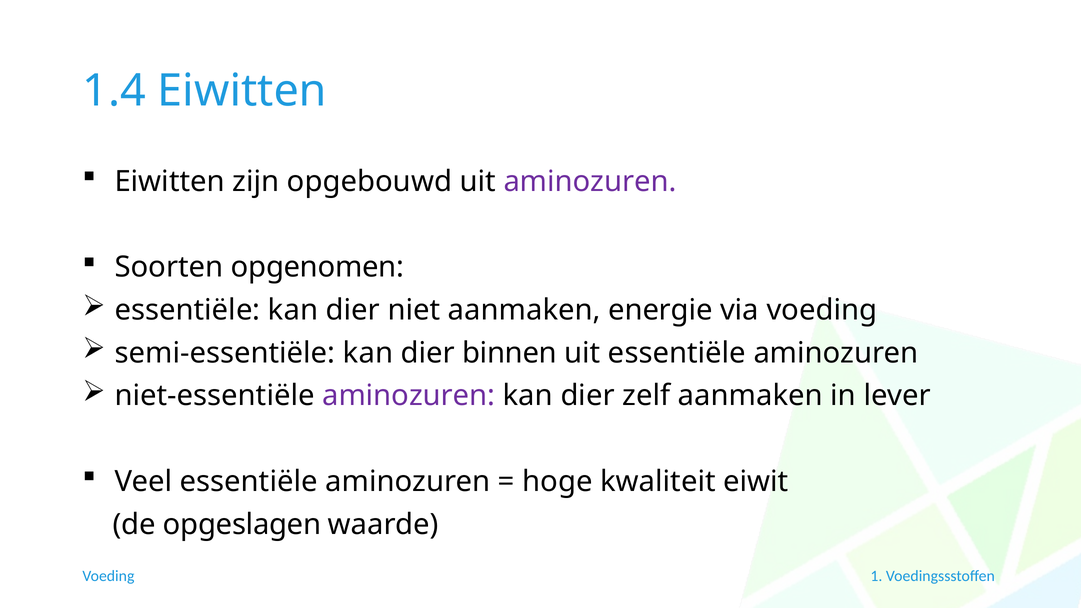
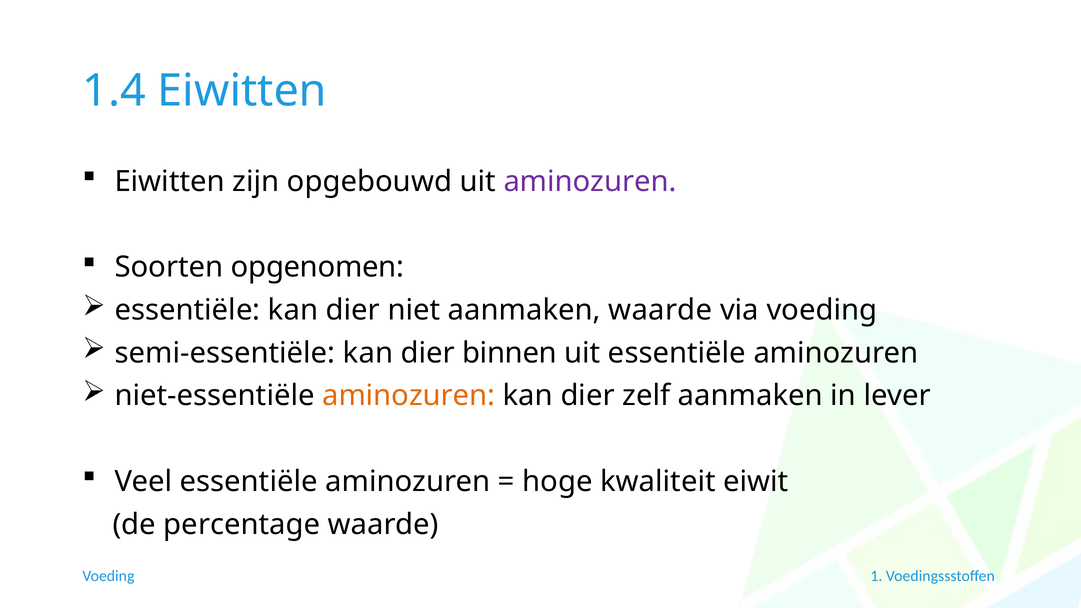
aanmaken energie: energie -> waarde (660, 310)
aminozuren colour: purple -> orange (409, 396)
opgeslagen: opgeslagen -> percentage (242, 524)
